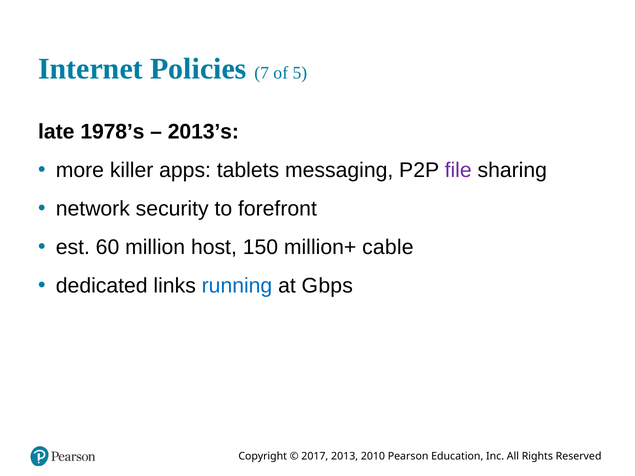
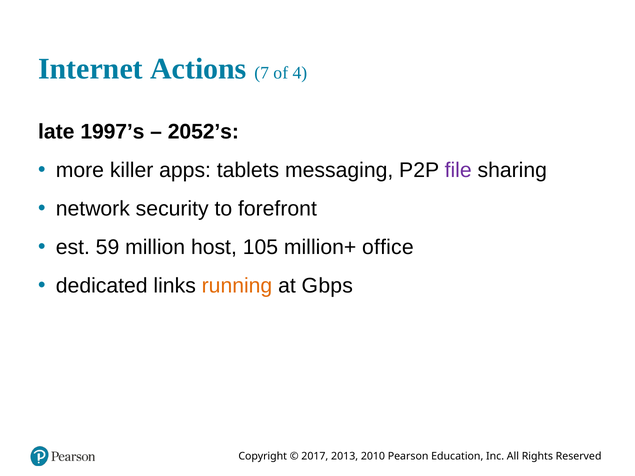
Policies: Policies -> Actions (198, 69)
5: 5 -> 4 (300, 73)
1978’s: 1978’s -> 1997’s (112, 132)
2013’s: 2013’s -> 2052’s (203, 132)
60: 60 -> 59 (108, 248)
150: 150 -> 105 (260, 248)
cable: cable -> office (388, 248)
running colour: blue -> orange (237, 286)
